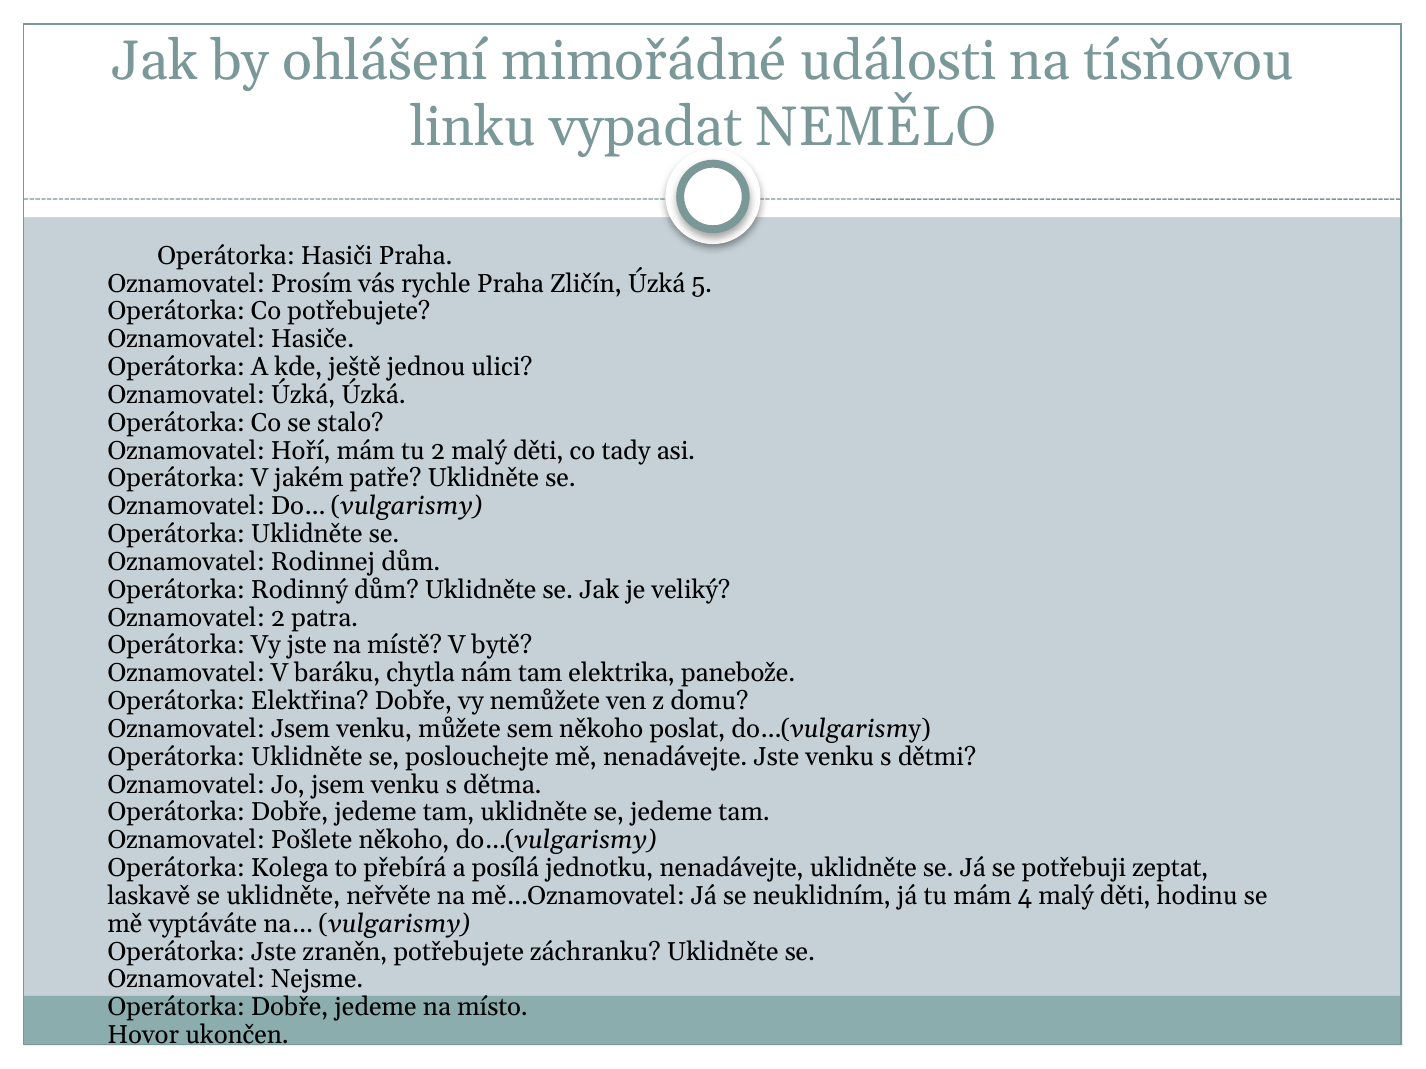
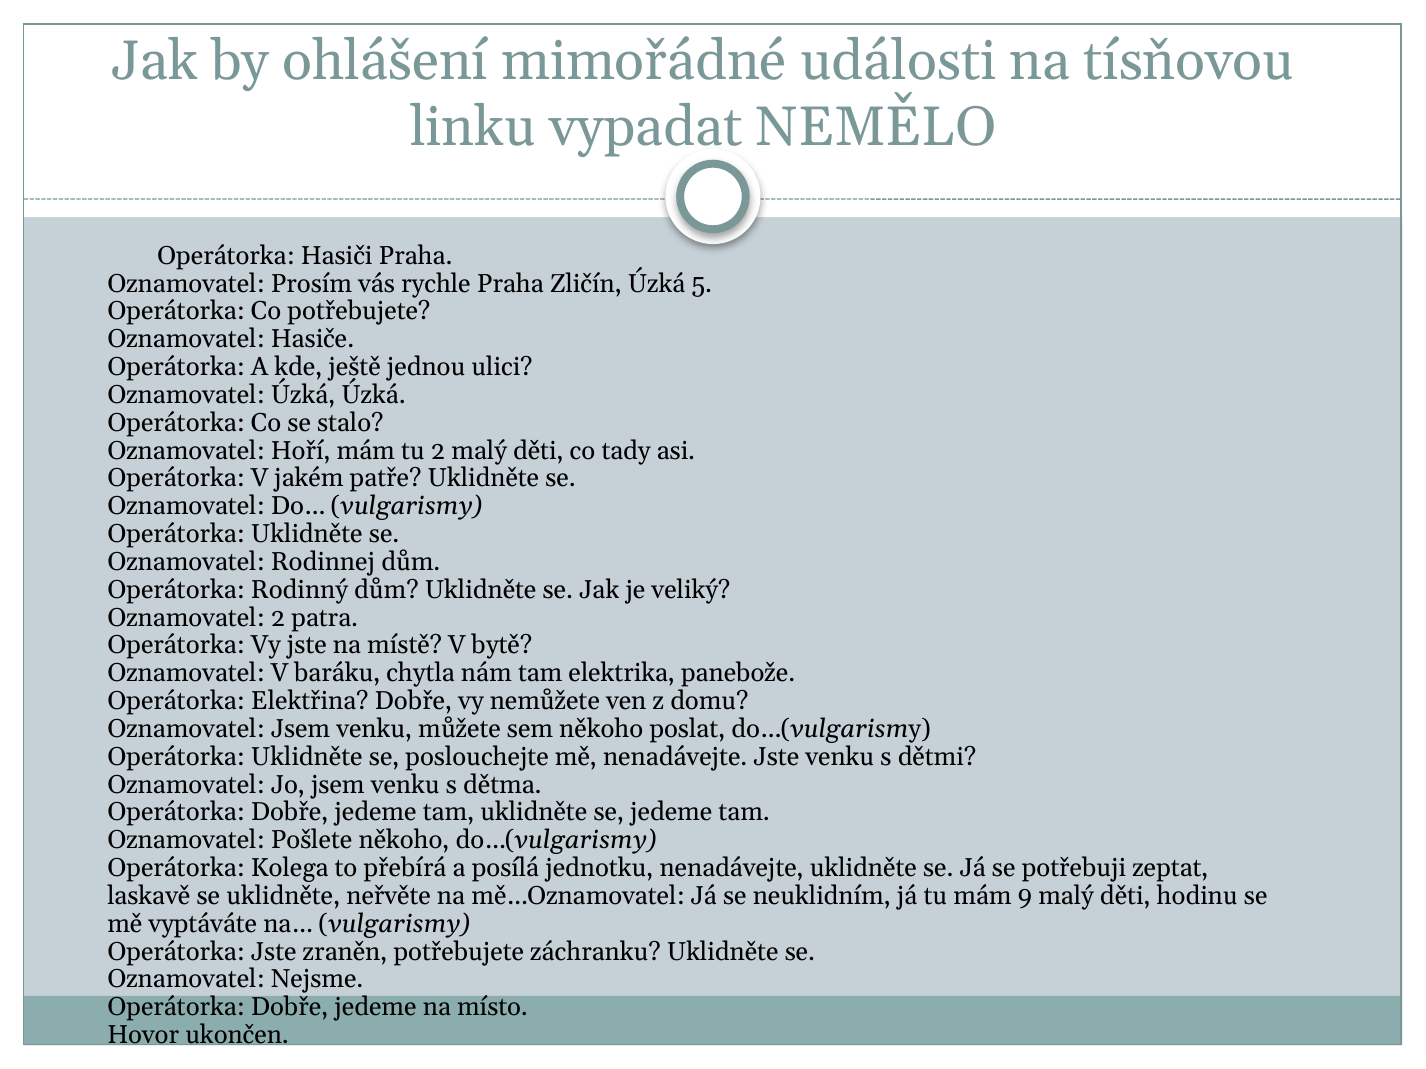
4: 4 -> 9 (1025, 896)
